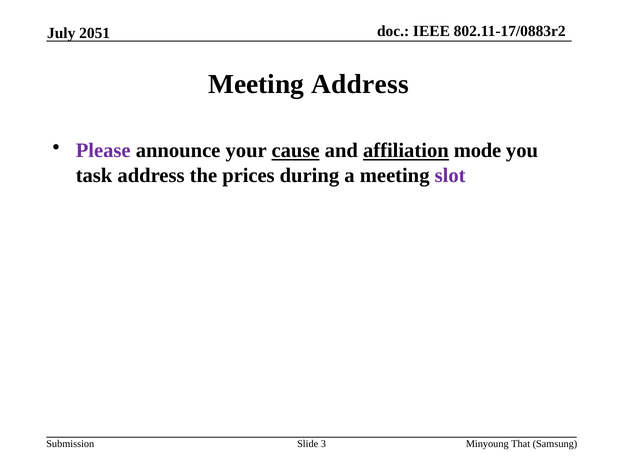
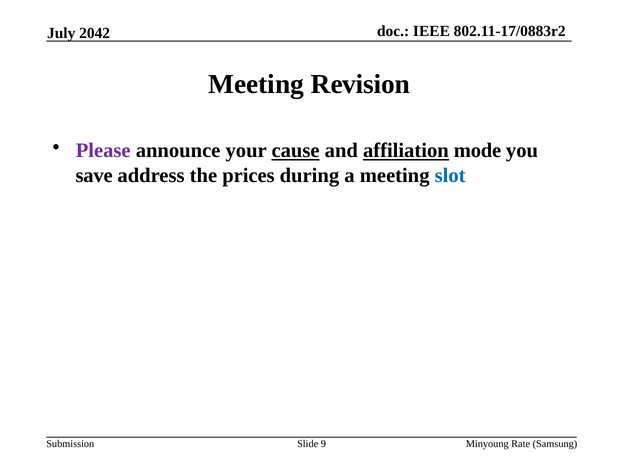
2051: 2051 -> 2042 (95, 33)
Meeting Address: Address -> Revision (360, 84)
task: task -> save (94, 176)
slot colour: purple -> blue (450, 176)
3: 3 -> 9 (323, 445)
That: That -> Rate (521, 445)
